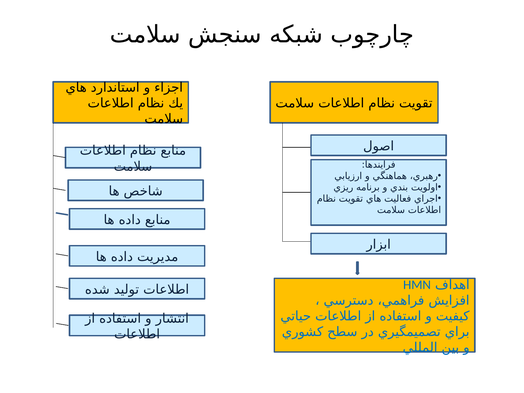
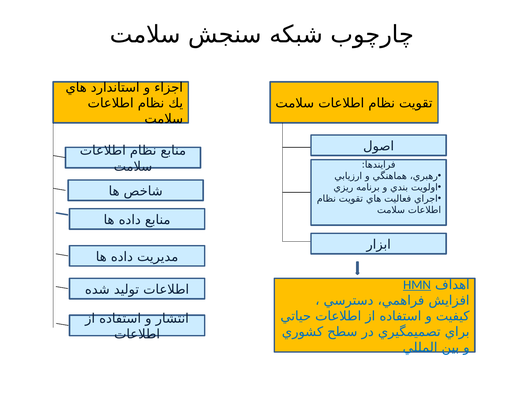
HMN underline: none -> present (417, 285)
